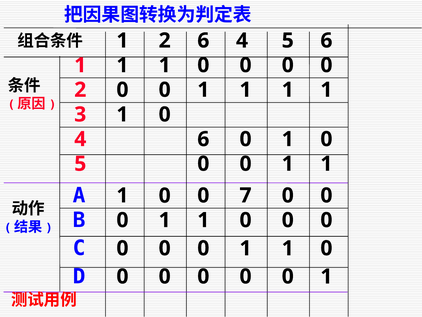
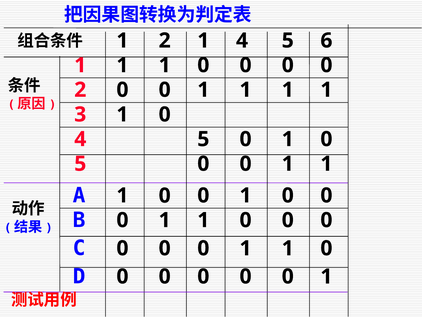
2 6: 6 -> 1 (203, 40)
6: 6 -> 5 (203, 139)
7: 7 -> 1 (246, 195)
